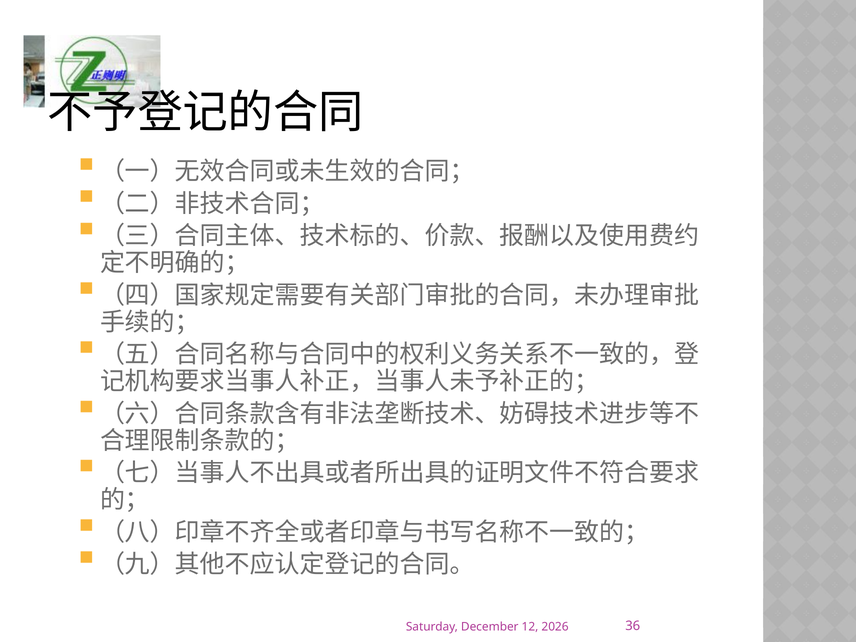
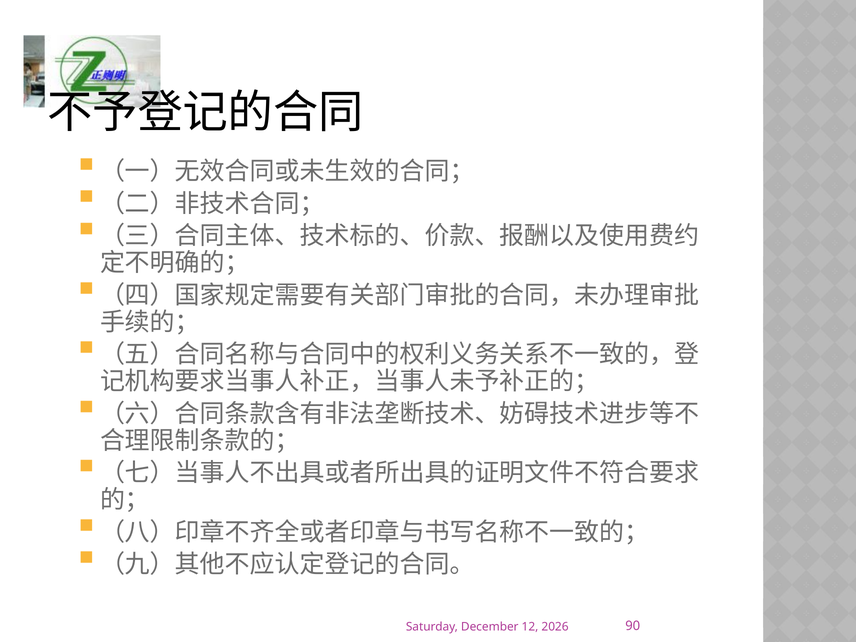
36: 36 -> 90 (633, 626)
